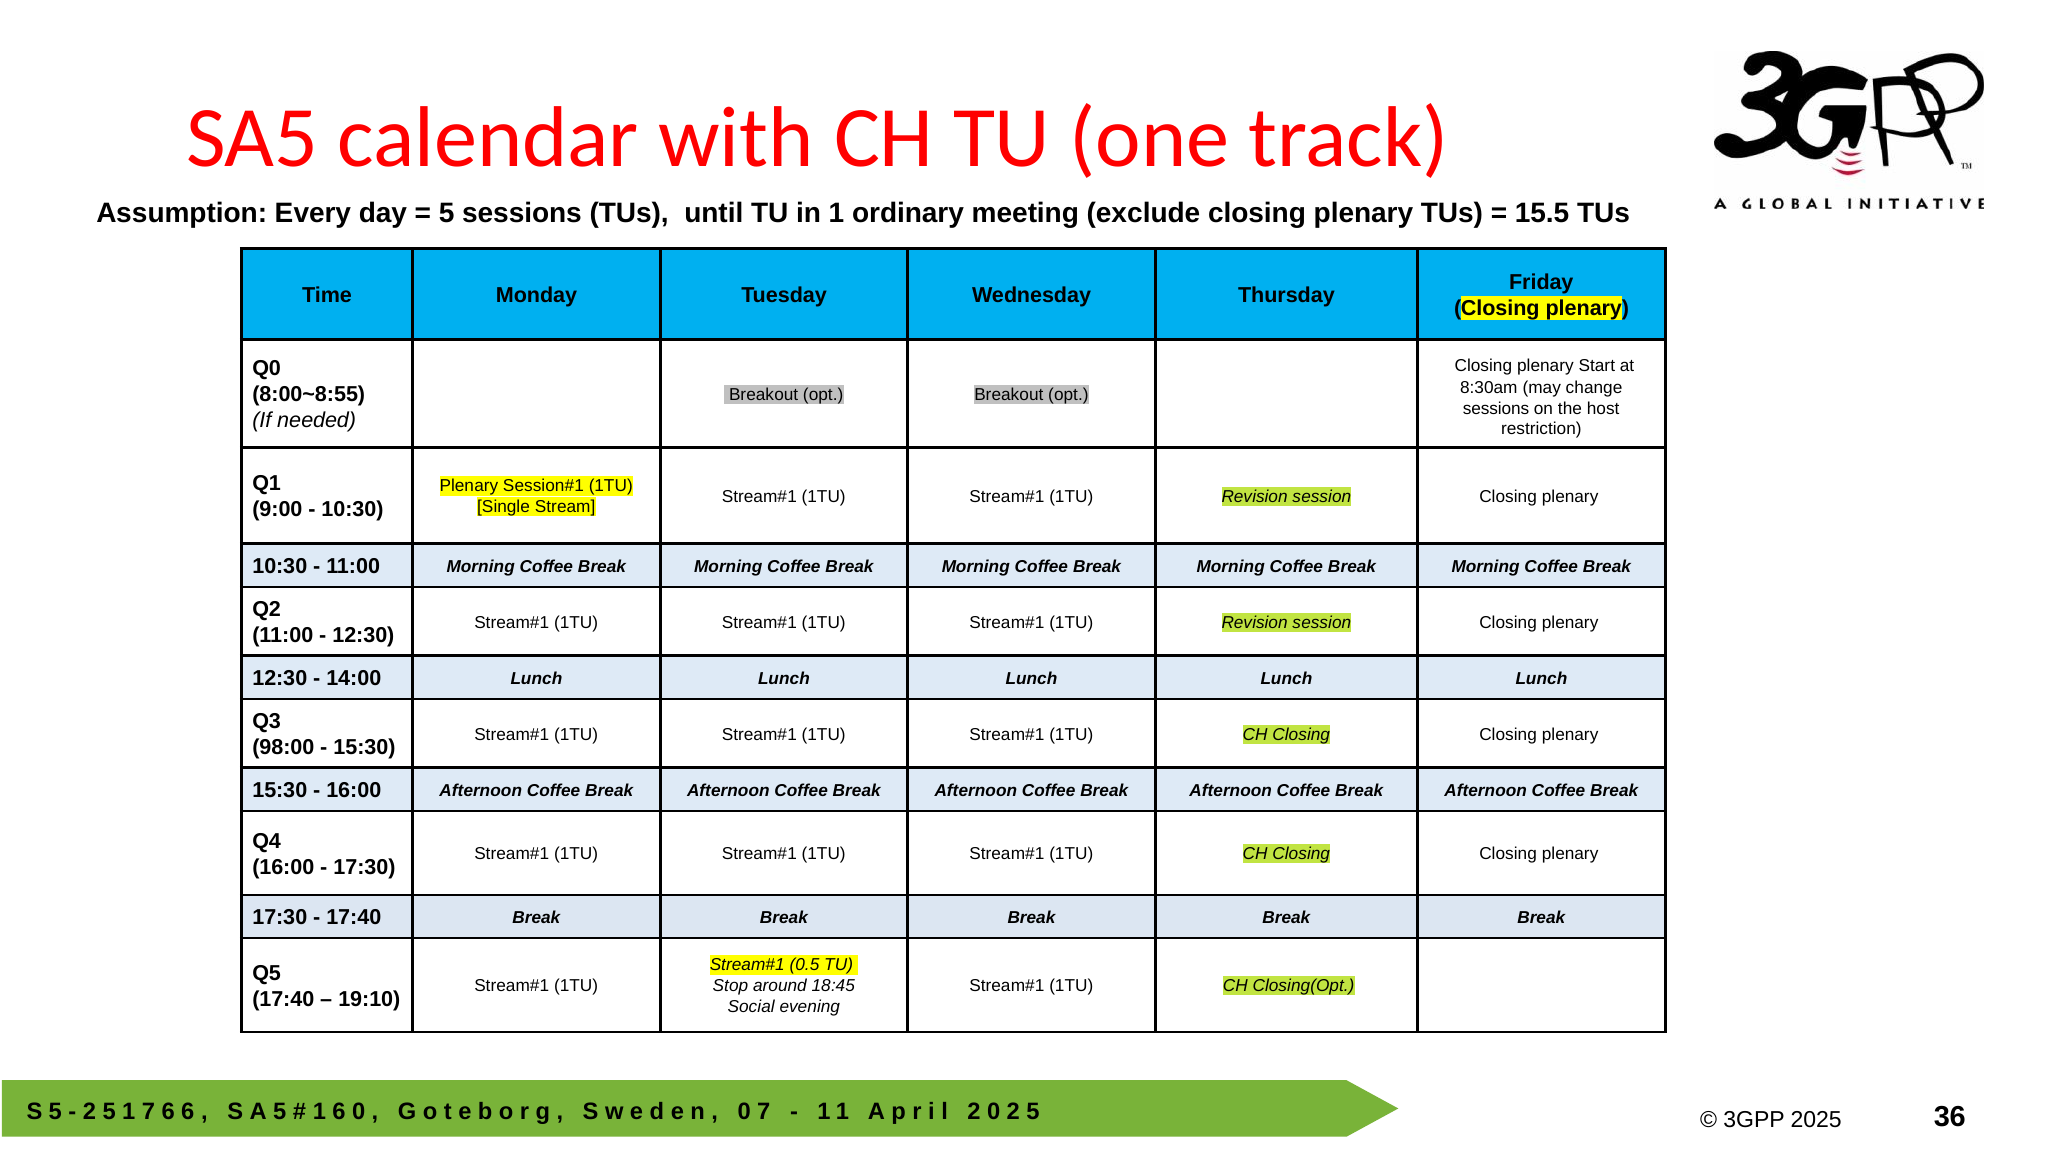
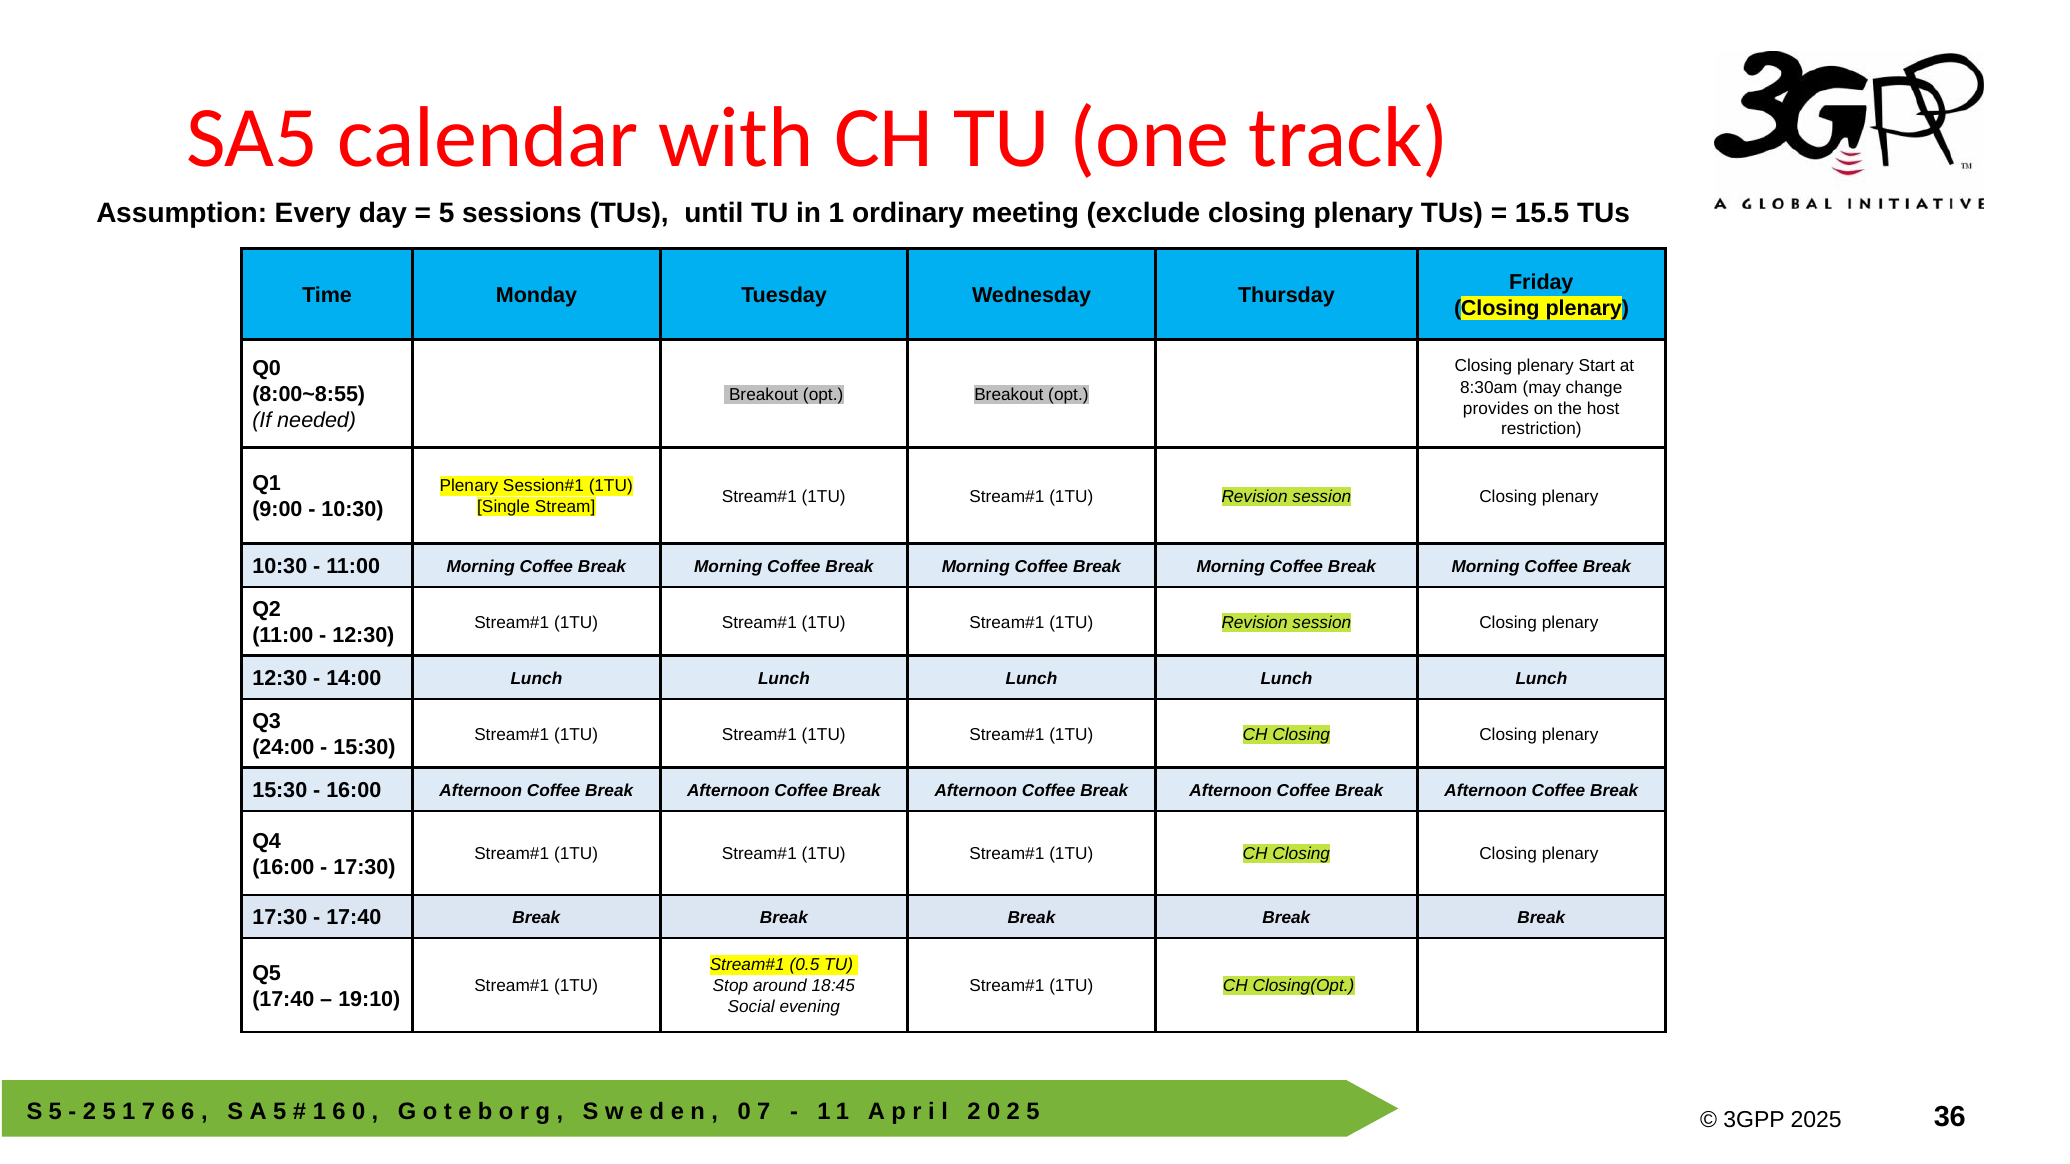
sessions: sessions -> provides (1496, 409)
98:00: 98:00 -> 24:00 (283, 748)
